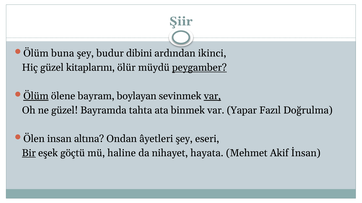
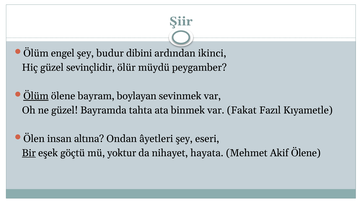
buna: buna -> engel (63, 54)
kitaplarını: kitaplarını -> sevinçlidir (90, 68)
peygamber underline: present -> none (199, 68)
var underline: present -> none (212, 96)
Yapar: Yapar -> Fakat (242, 111)
Doğrulma: Doğrulma -> Kıyametle (308, 111)
haline: haline -> yoktur (122, 153)
Akif İnsan: İnsan -> Ölene (306, 153)
